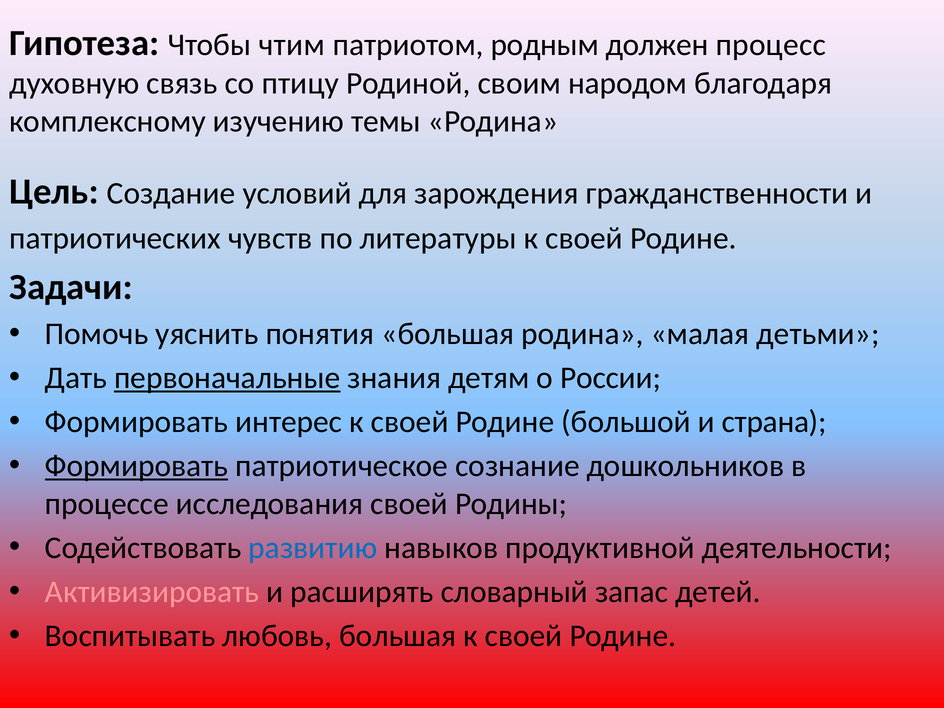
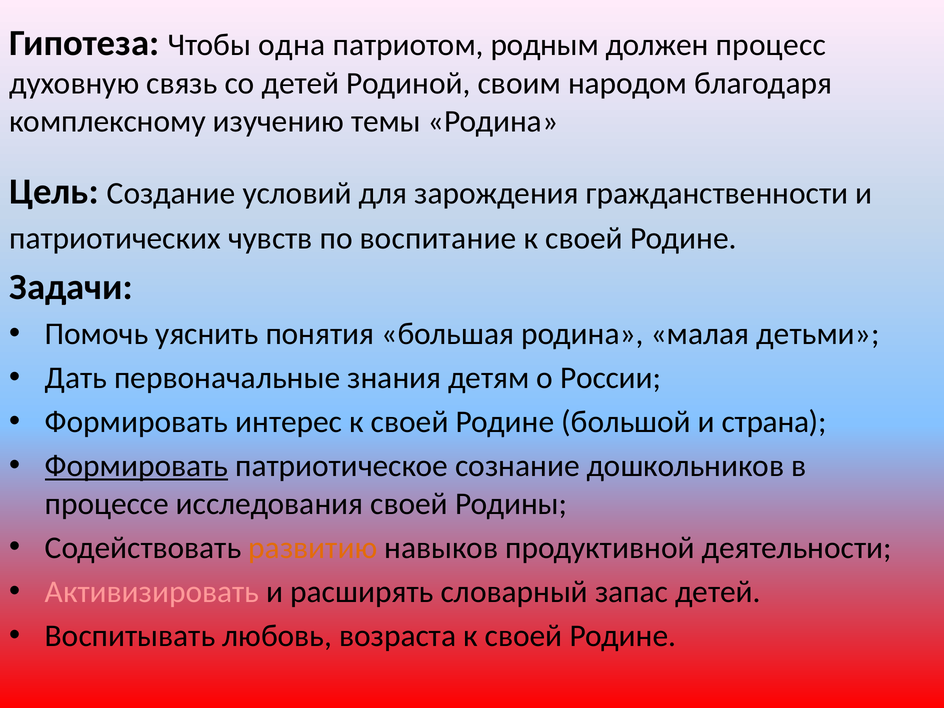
чтим: чтим -> одна (292, 45)
со птицу: птицу -> детей (300, 83)
литературы: литературы -> воспитание (438, 238)
первоначальные underline: present -> none (227, 378)
развитию colour: blue -> orange (313, 548)
любовь большая: большая -> возраста (398, 636)
